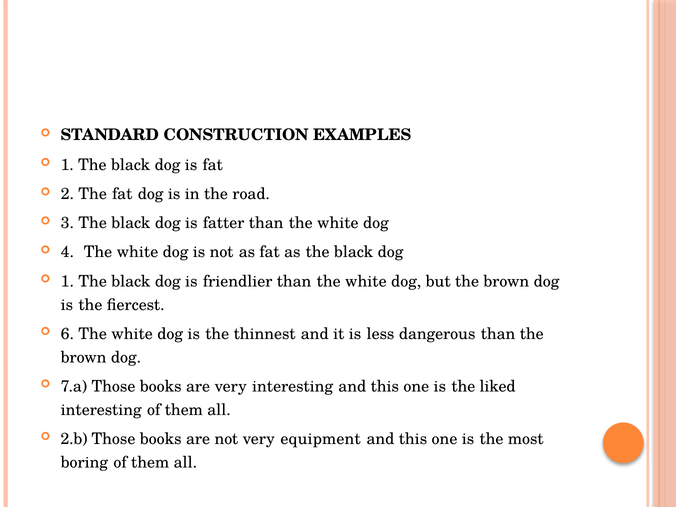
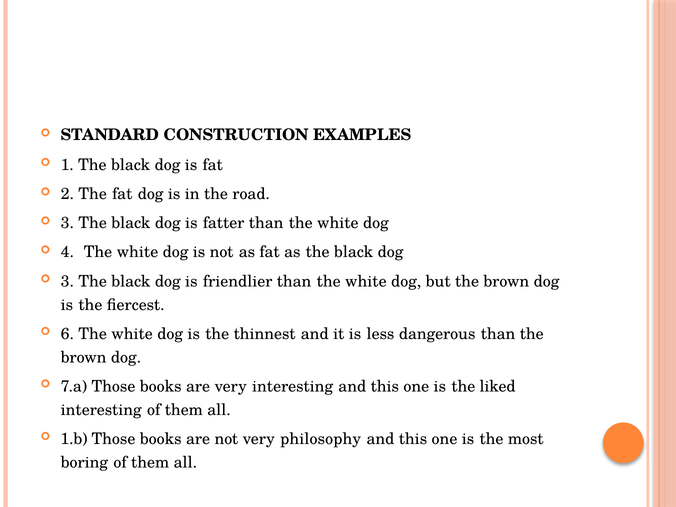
1: 1 -> 3 (67, 281)
2.b: 2.b -> 1.b (74, 439)
equipment: equipment -> philosophy (321, 439)
